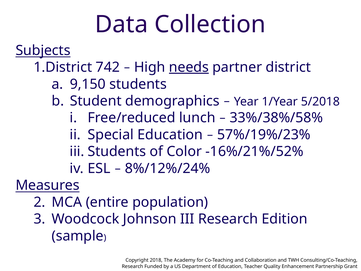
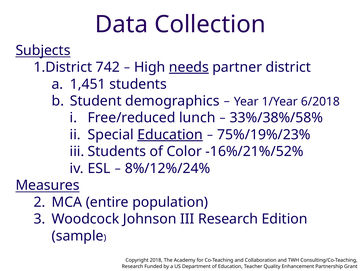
9,150: 9,150 -> 1,451 (88, 84)
5/2018: 5/2018 -> 6/2018 (320, 102)
Education underline: none -> present (170, 135)
57%/19%/23%: 57%/19%/23% -> 75%/19%/23% (264, 135)
